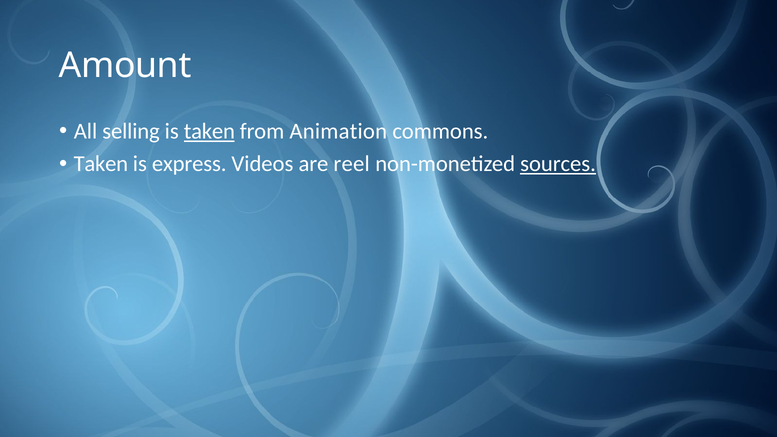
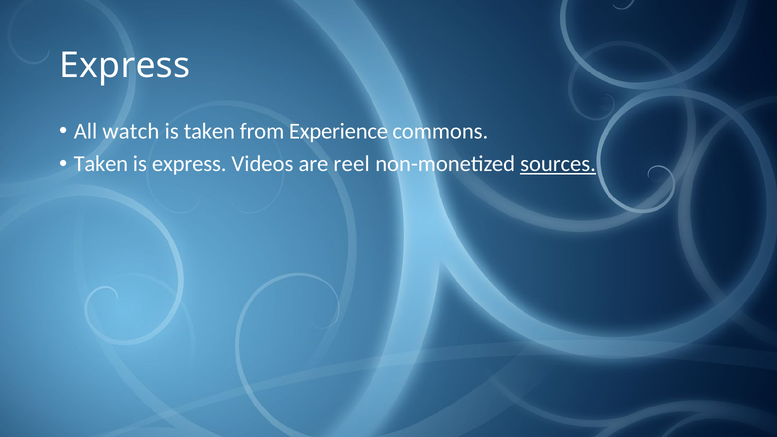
Amount: Amount -> Express (125, 65)
selling: selling -> watch (131, 131)
taken underline: present -> none (209, 131)
Animation: Animation -> Experience (338, 131)
